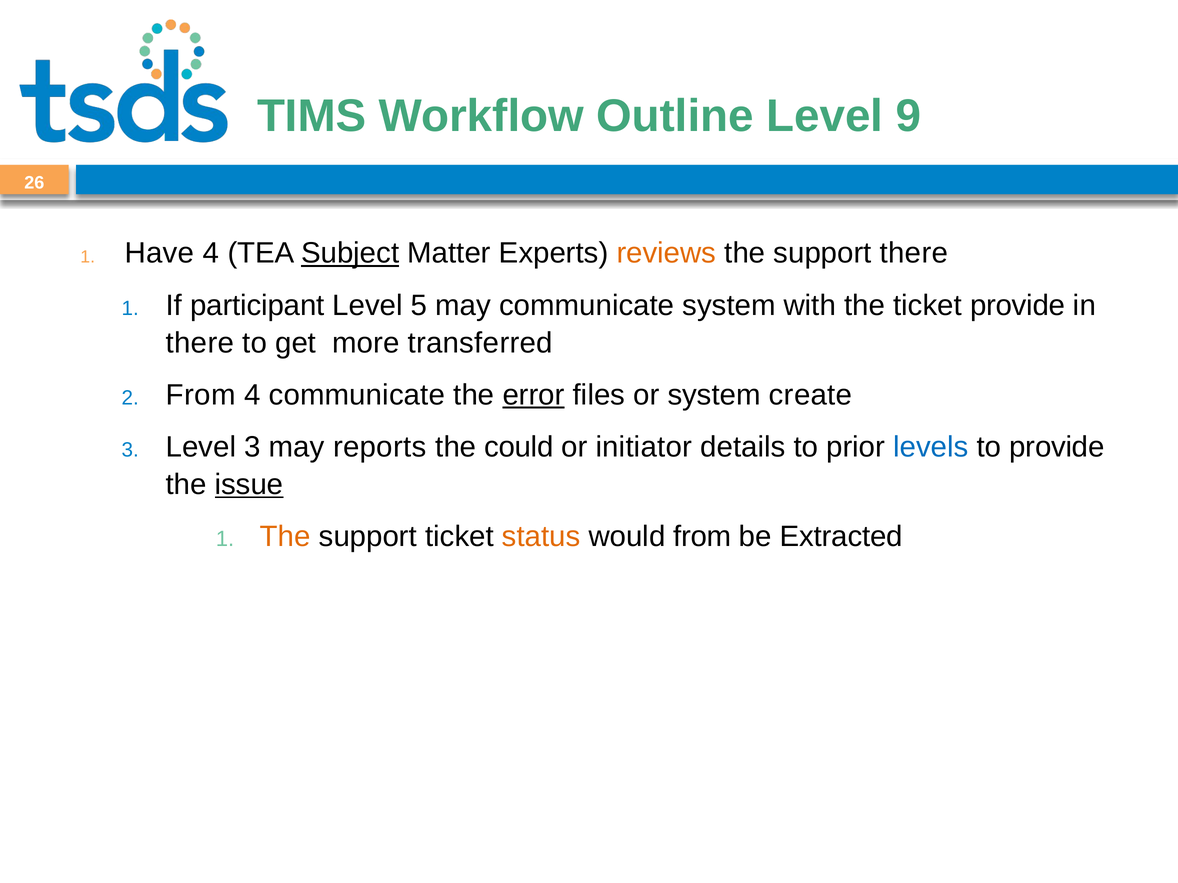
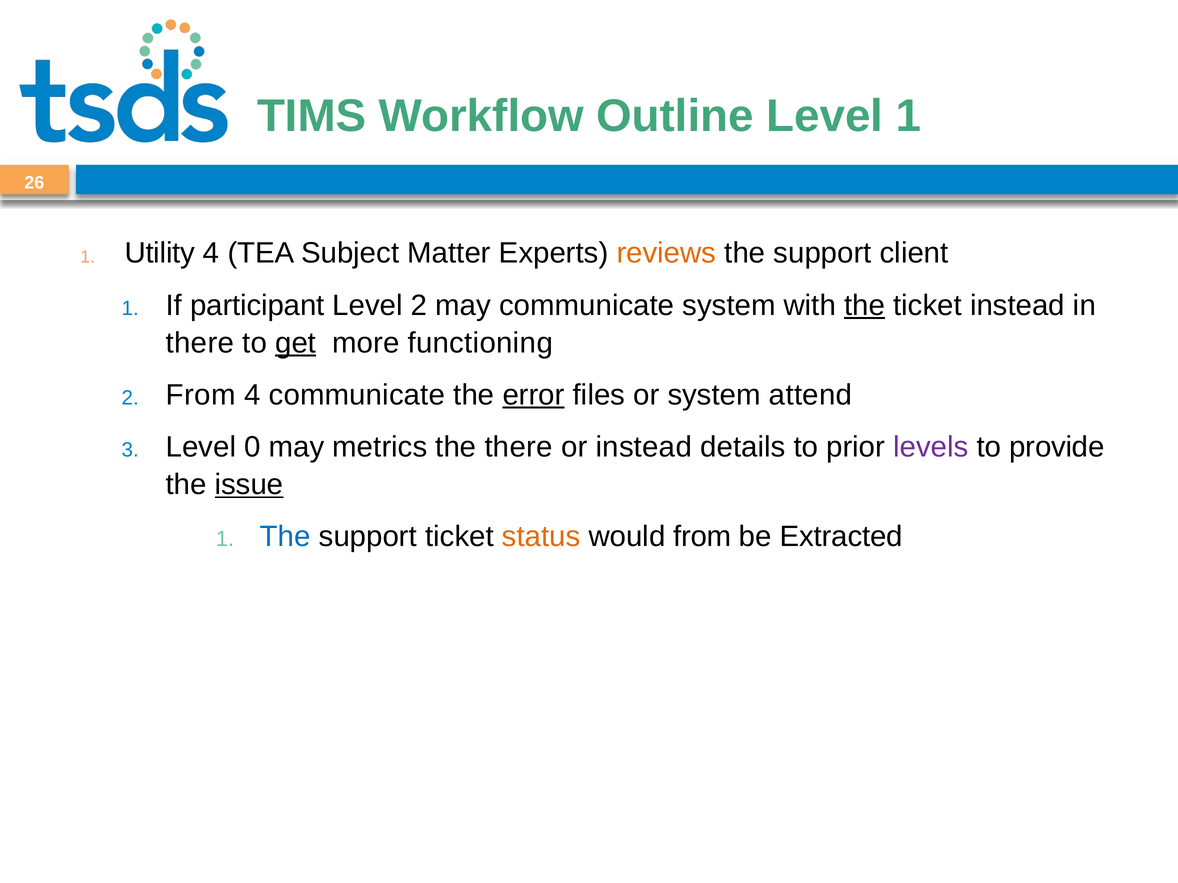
9: 9 -> 1 (909, 116)
Have: Have -> Utility (160, 253)
Subject underline: present -> none (350, 253)
support there: there -> client (914, 253)
Level 5: 5 -> 2 (419, 306)
the underline: none -> present (865, 306)
ticket provide: provide -> instead (1017, 306)
get underline: none -> present (296, 343)
transferred: transferred -> functioning (480, 343)
create: create -> attend (811, 395)
Level 3: 3 -> 0 (252, 447)
reports: reports -> metrics (380, 447)
the could: could -> there (519, 447)
or initiator: initiator -> instead (644, 447)
levels colour: blue -> purple (931, 447)
The colour: orange -> blue (285, 537)
